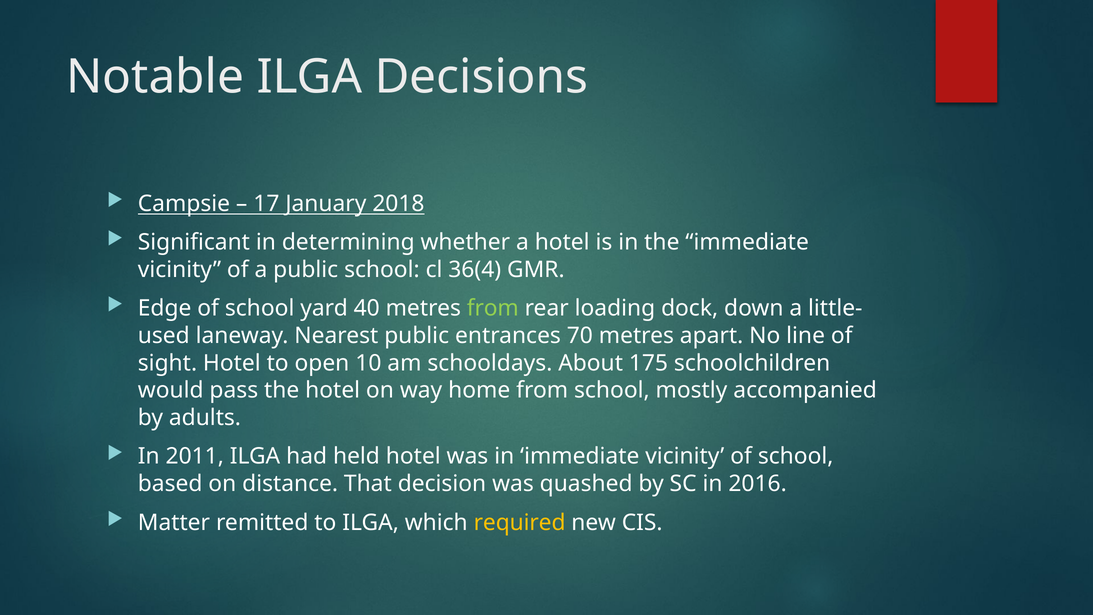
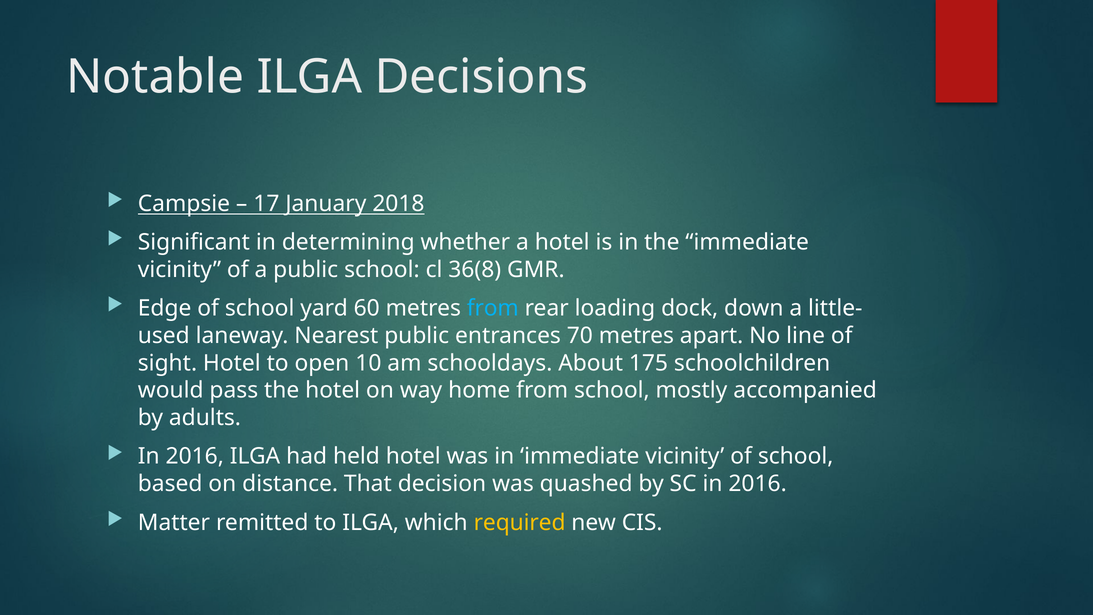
36(4: 36(4 -> 36(8 (475, 269)
40: 40 -> 60 (367, 308)
from colour: light green -> light blue (493, 308)
2011: 2011 -> 2016 (195, 456)
